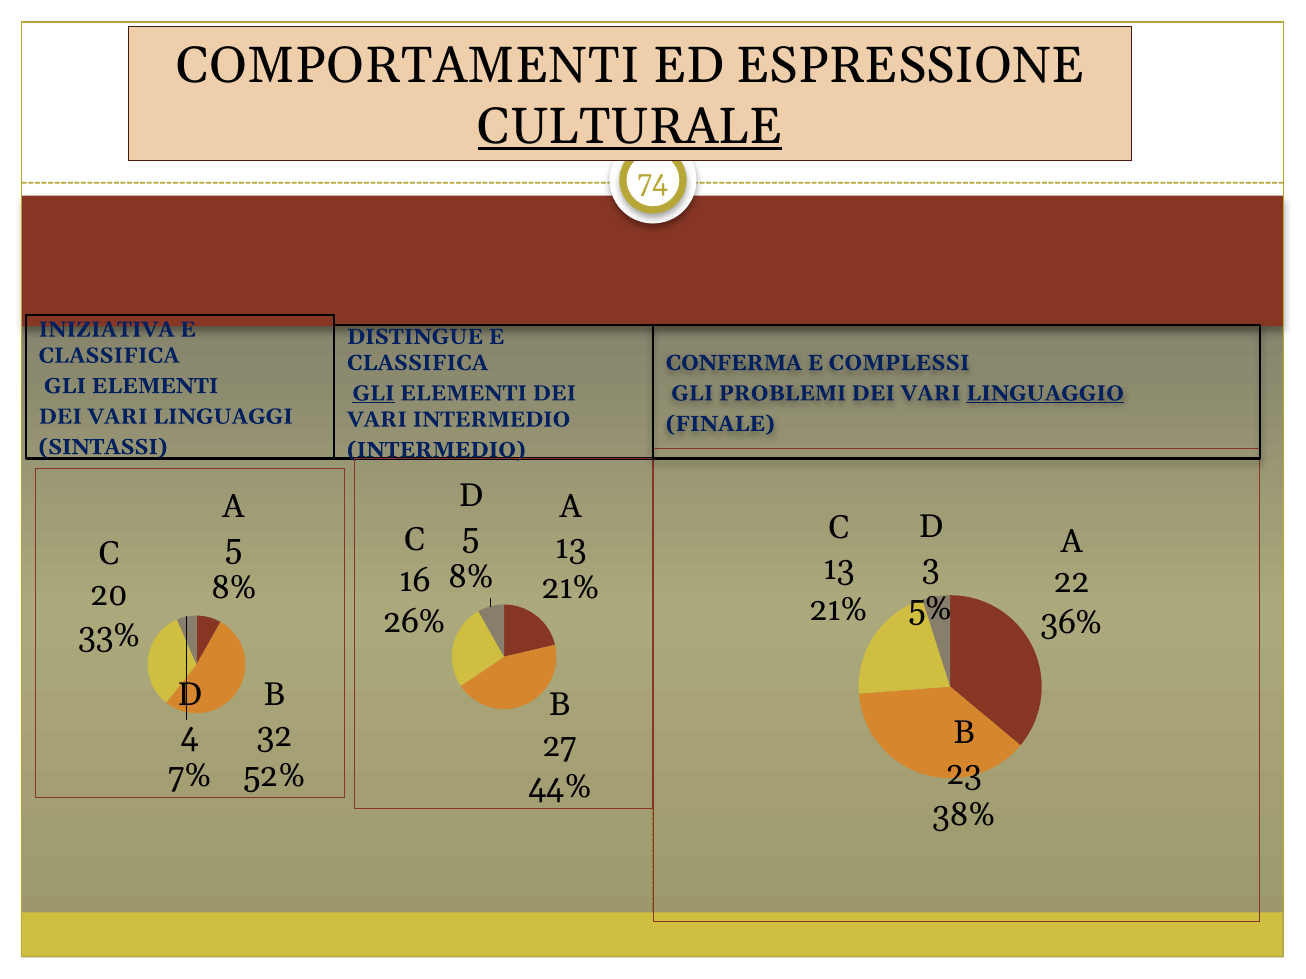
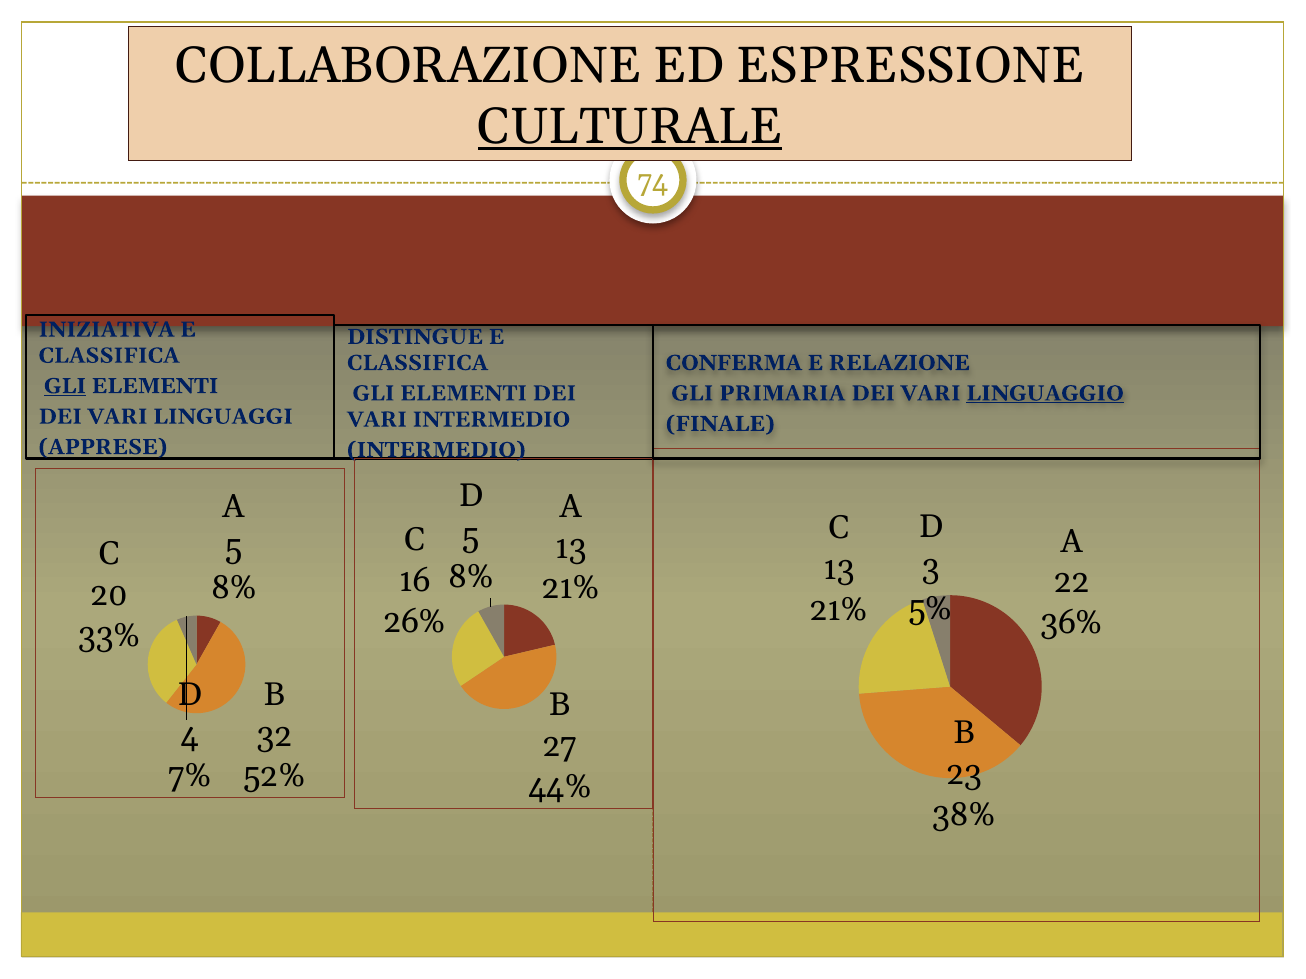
COMPORTAMENTI: COMPORTAMENTI -> COLLABORAZIONE (408, 66)
COMPLESSI: COMPLESSI -> RELAZIONE (899, 363)
GLI underline: none -> present (65, 386)
GLI underline: present -> none (374, 394)
PROBLEMI: PROBLEMI -> PRIMARIA (782, 394)
SINTASSI: SINTASSI -> APPRESE (103, 447)
